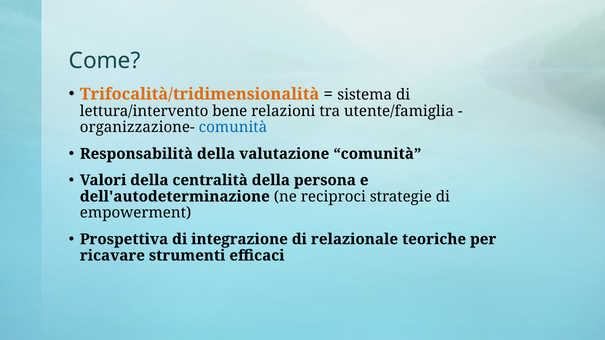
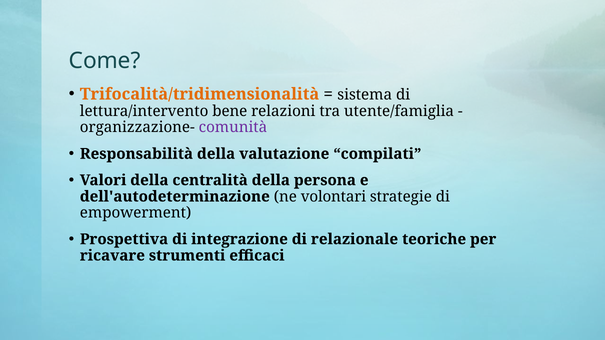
comunità colour: blue -> purple (233, 128)
valutazione comunità: comunità -> compilati (377, 154)
reciproci: reciproci -> volontari (333, 197)
